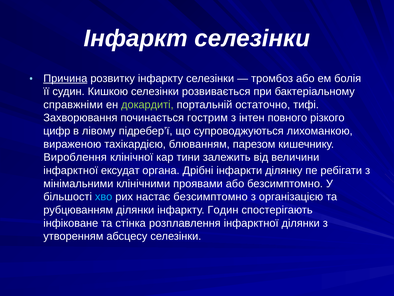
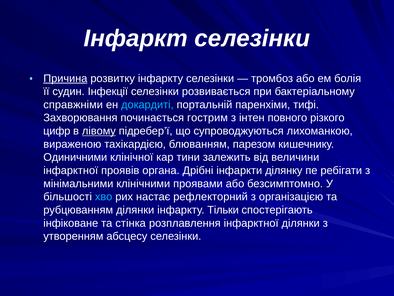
Кишкою: Кишкою -> Інфекції (108, 91)
докардиті colour: light green -> light blue (147, 105)
остаточно: остаточно -> паренхіми (263, 105)
лівому underline: none -> present (99, 131)
Вироблення: Вироблення -> Одиничними (75, 157)
ексудат: ексудат -> проявів (120, 170)
настає безсимптомно: безсимптомно -> рефлекторний (211, 197)
Годин: Годин -> Тільки (223, 210)
